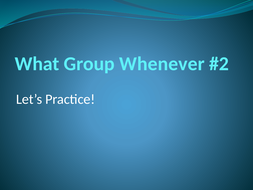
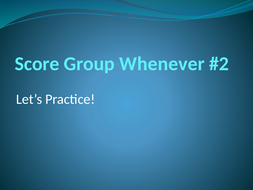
What: What -> Score (37, 64)
